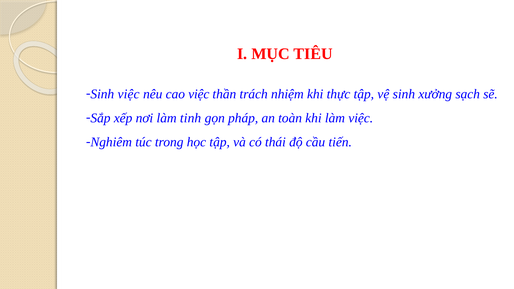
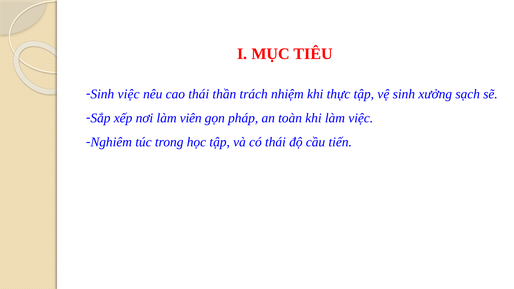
cao việc: việc -> thái (199, 94)
tinh: tinh -> viên (191, 118)
